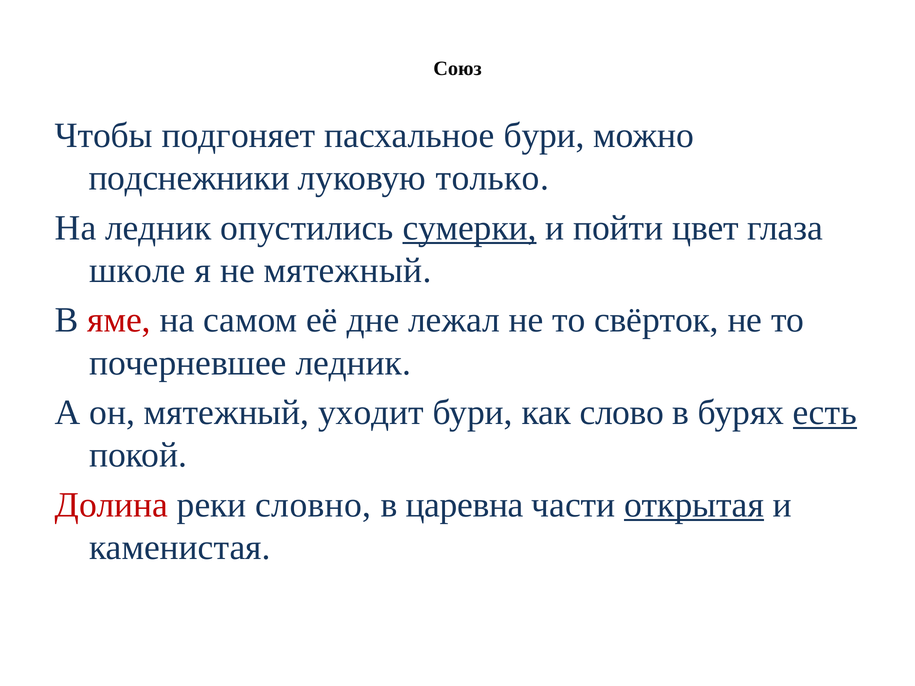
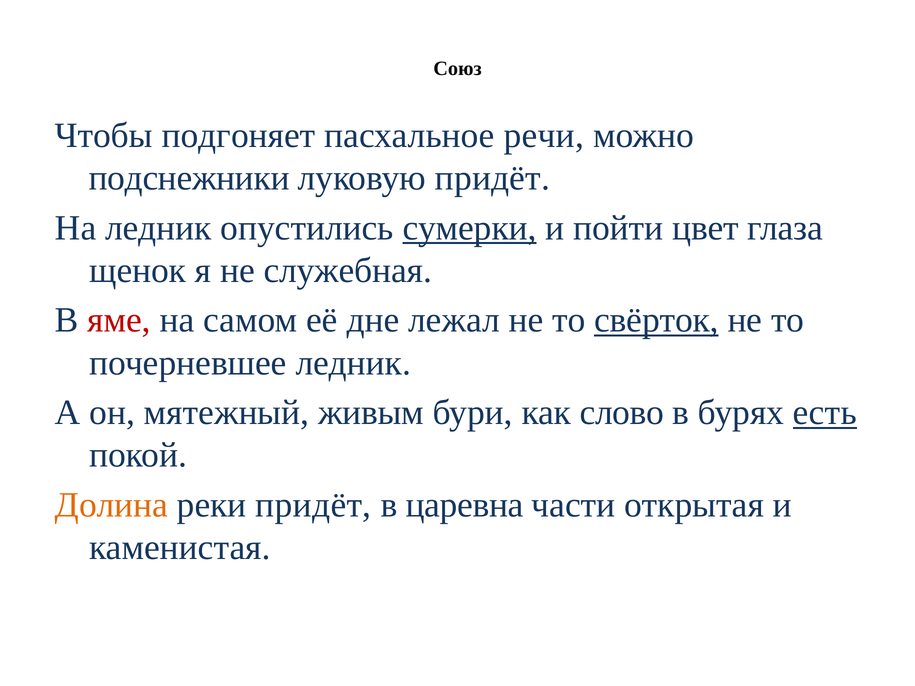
пасхальное бури: бури -> речи (544, 136)
луковую только: только -> придёт (492, 178)
школе: школе -> щенок (138, 271)
не мятежный: мятежный -> служебная (348, 271)
свёрток underline: none -> present (656, 320)
уходит: уходит -> живым (371, 413)
Долина colour: red -> orange (111, 505)
реки словно: словно -> придёт (313, 505)
открытая underline: present -> none (694, 505)
